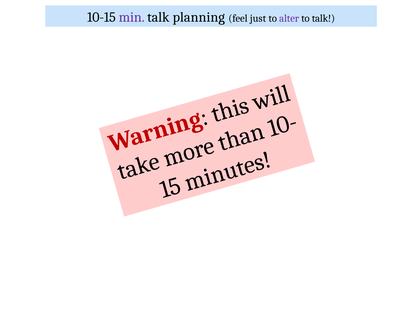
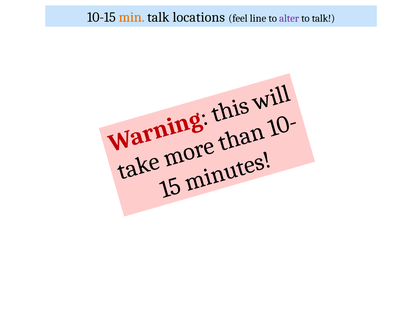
min colour: purple -> orange (132, 17)
planning: planning -> locations (199, 17)
just: just -> line (258, 18)
